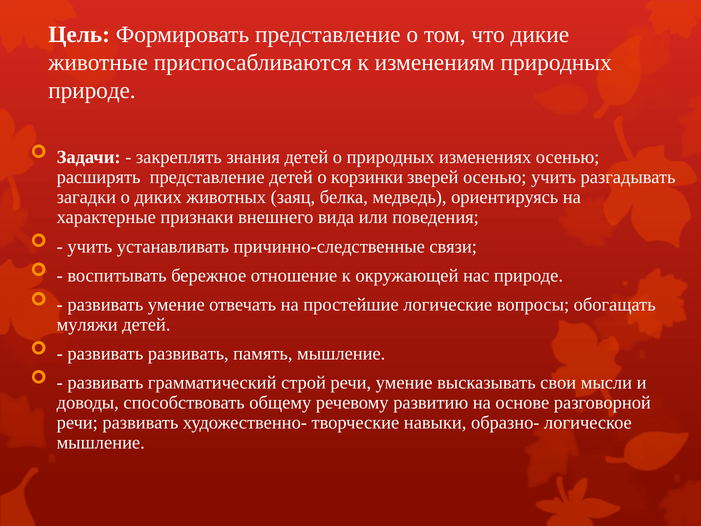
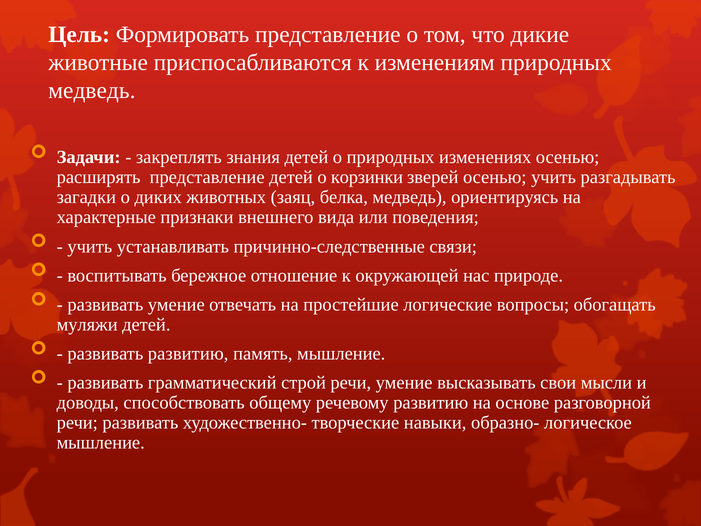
природе: природе -> медведь (92, 91)
развивать развивать: развивать -> развитию (188, 353)
